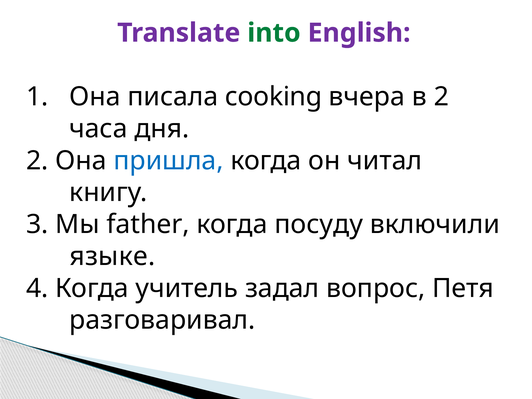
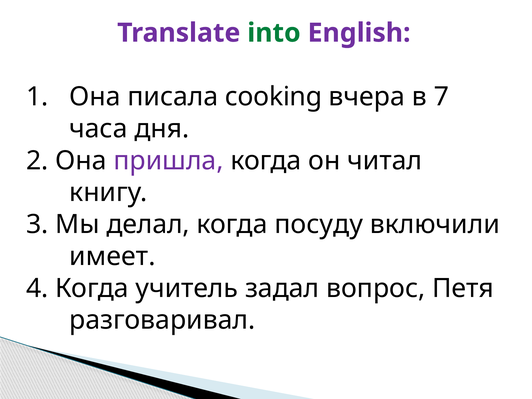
в 2: 2 -> 7 (441, 97)
пришла colour: blue -> purple (168, 161)
father: father -> делал (148, 224)
языке: языке -> имеет (112, 256)
